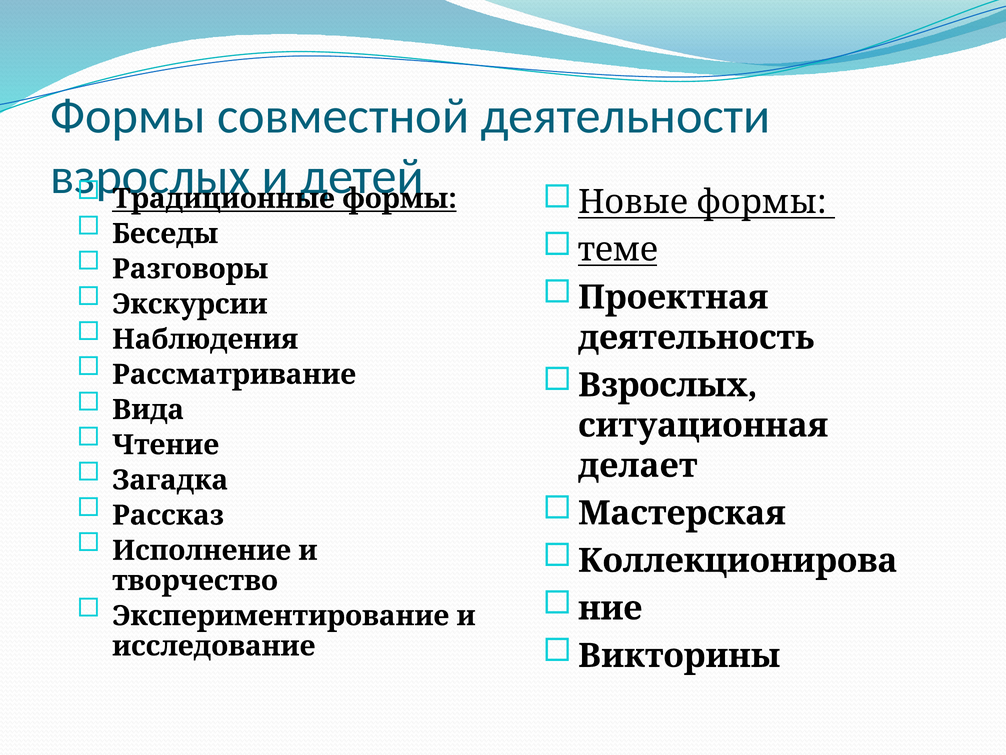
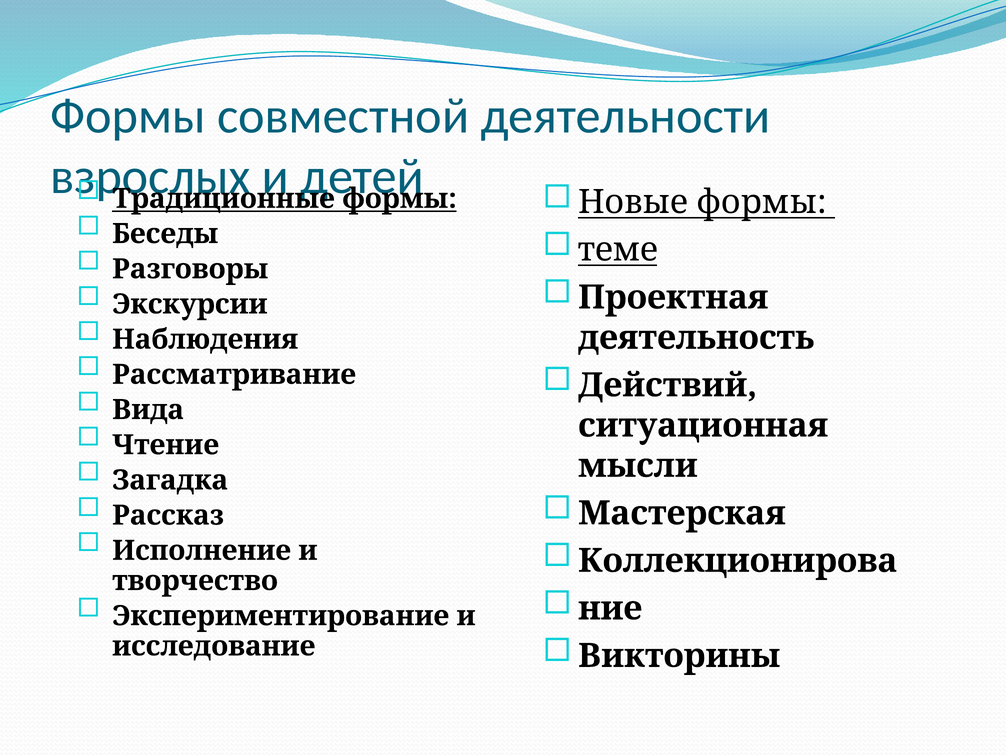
Взрослых: Взрослых -> Действий (668, 385)
делает: делает -> мысли (638, 465)
